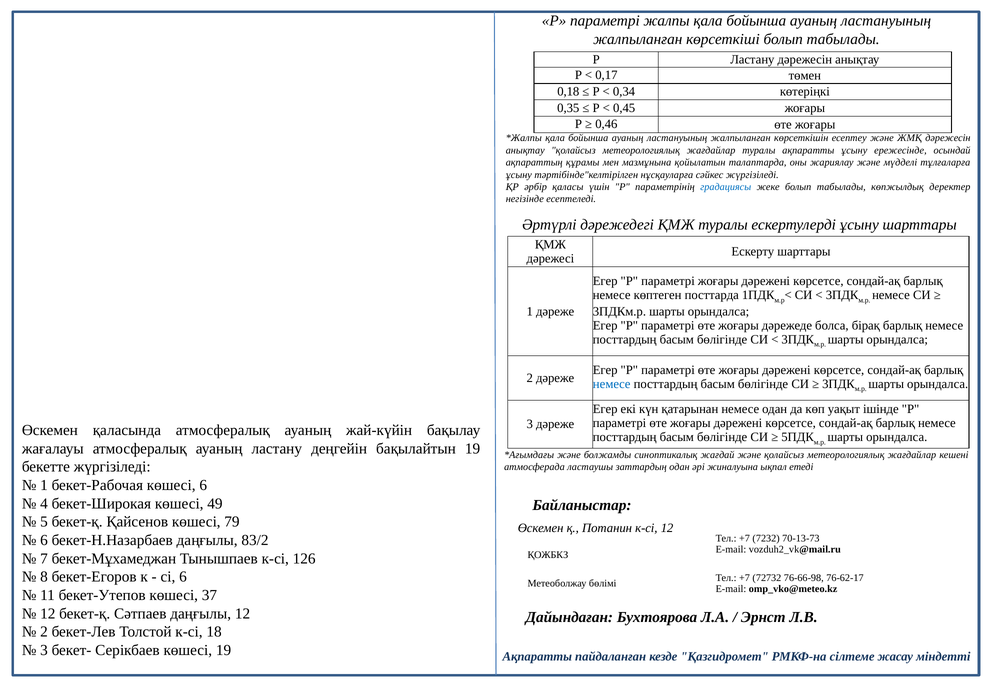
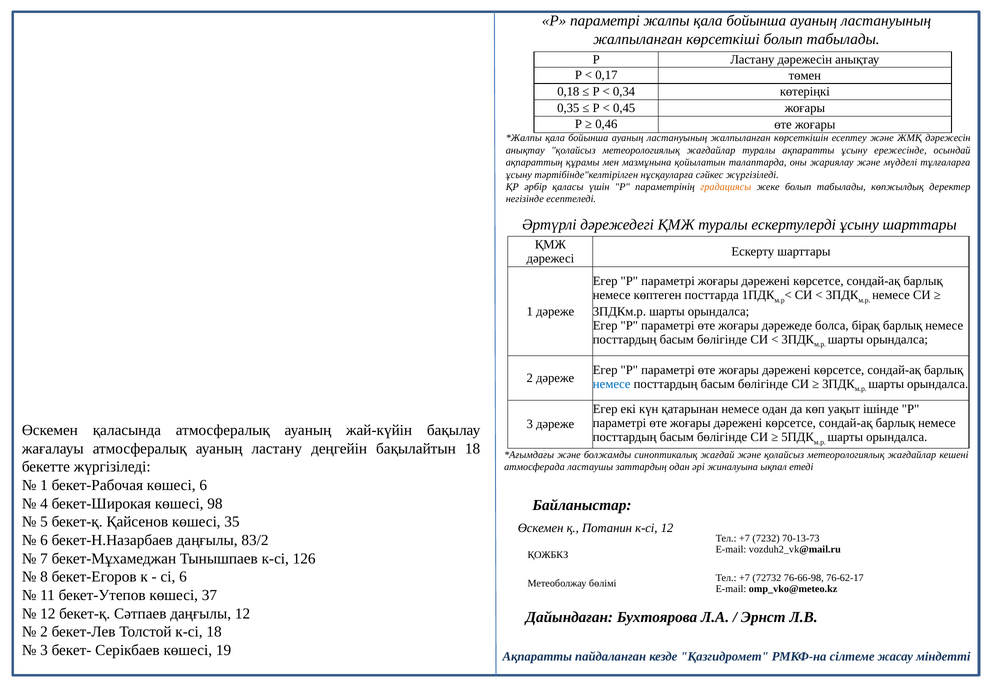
градациясы colour: blue -> orange (726, 187)
бақылайтын 19: 19 -> 18 (473, 448)
49: 49 -> 98 (215, 503)
79: 79 -> 35 (232, 522)
